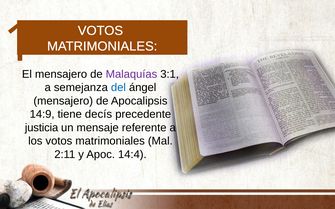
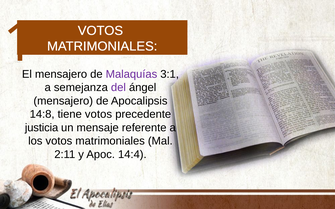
del colour: blue -> purple (118, 88)
14:9: 14:9 -> 14:8 (42, 114)
tiene decís: decís -> votos (98, 114)
